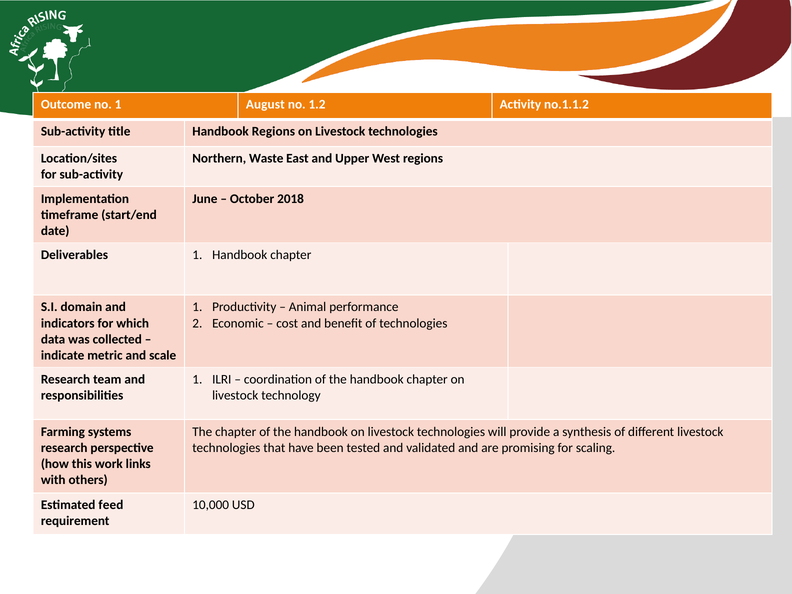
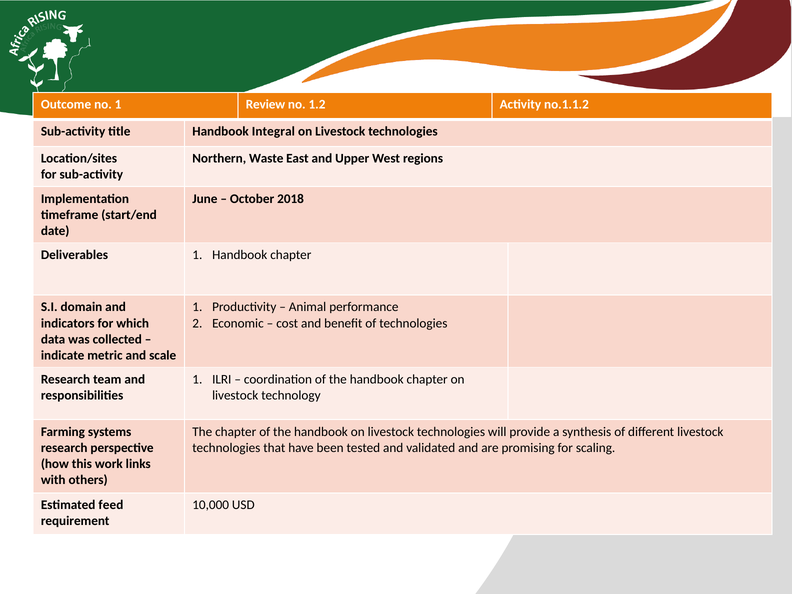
August: August -> Review (265, 105)
Handbook Regions: Regions -> Integral (273, 132)
